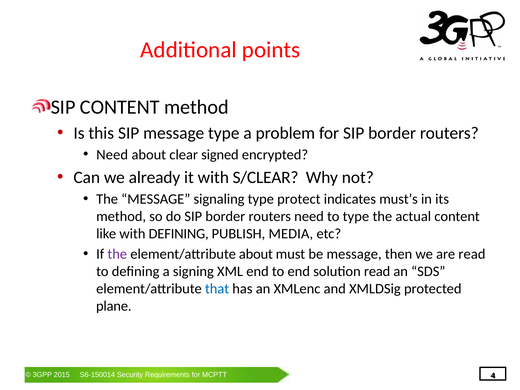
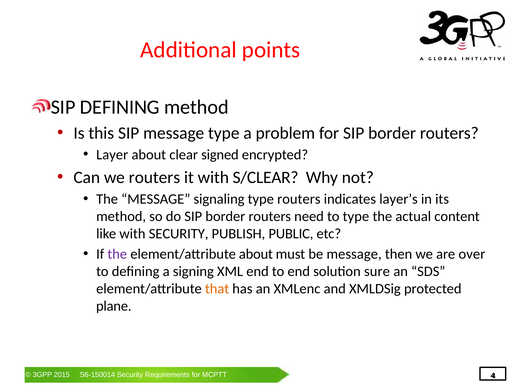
SIP CONTENT: CONTENT -> DEFINING (120, 107)
Need: Need -> Layer (112, 155)
we already: already -> routers (154, 177)
type protect: protect -> routers (299, 199)
must’s: must’s -> layer’s (398, 199)
with DEFINING: DEFINING -> SECURITY (179, 234)
MEDIA: MEDIA -> PUBLIC (291, 234)
are read: read -> over (472, 254)
solution read: read -> sure (377, 271)
that colour: blue -> orange (217, 289)
